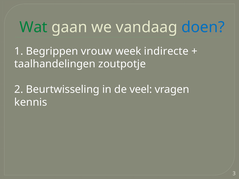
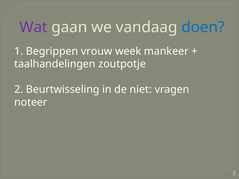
Wat colour: green -> purple (33, 27)
indirecte: indirecte -> mankeer (166, 51)
veel: veel -> niet (141, 90)
kennis: kennis -> noteer (31, 102)
